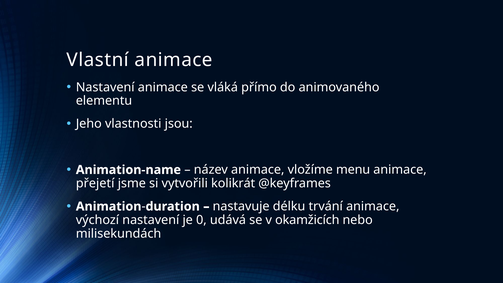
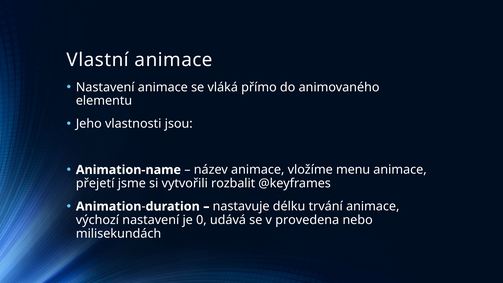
kolikrát: kolikrát -> rozbalit (233, 183)
okamžicích: okamžicích -> provedena (307, 220)
